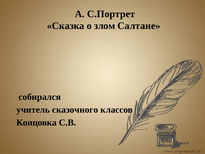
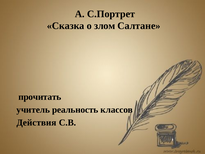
собирался: собирался -> прочитать (40, 97)
сказочного: сказочного -> реальность (75, 110)
Концовка: Концовка -> Действия (36, 122)
